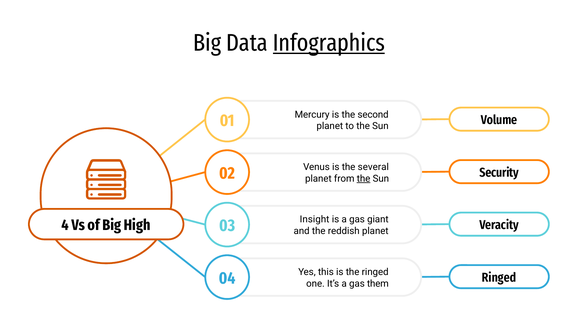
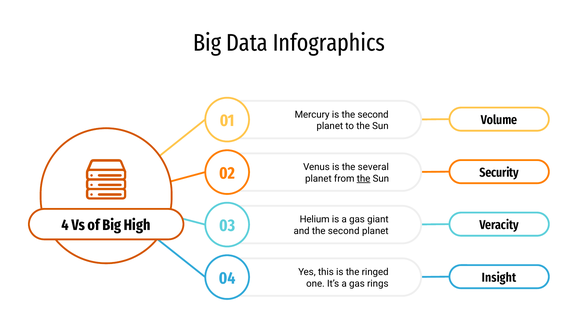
Infographics underline: present -> none (329, 43)
Insight: Insight -> Helium (315, 220)
and the reddish: reddish -> second (344, 231)
Ringed: Ringed -> Insight (499, 278)
them: them -> rings (378, 284)
